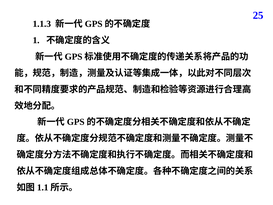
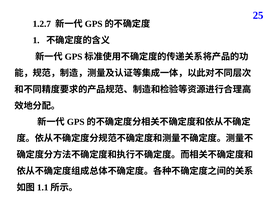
1.1.3: 1.1.3 -> 1.2.7 (42, 24)
